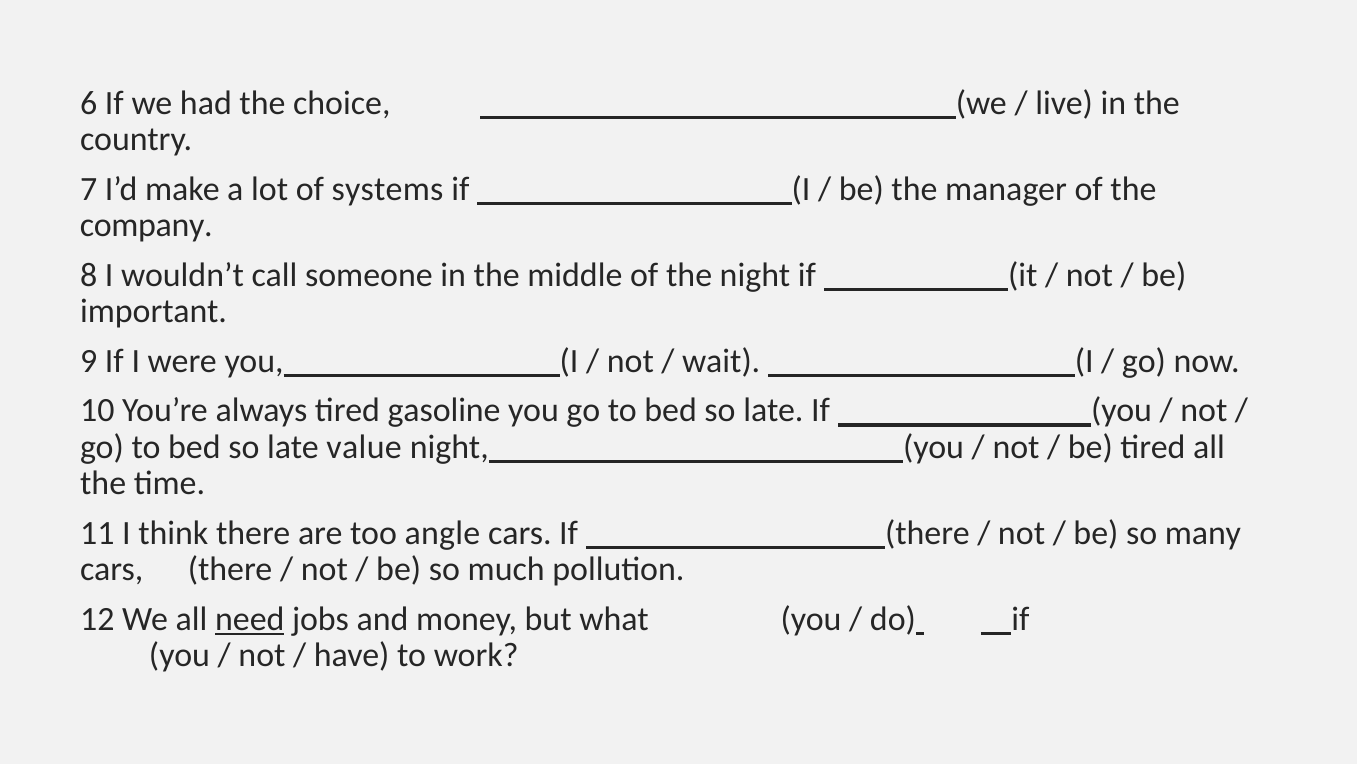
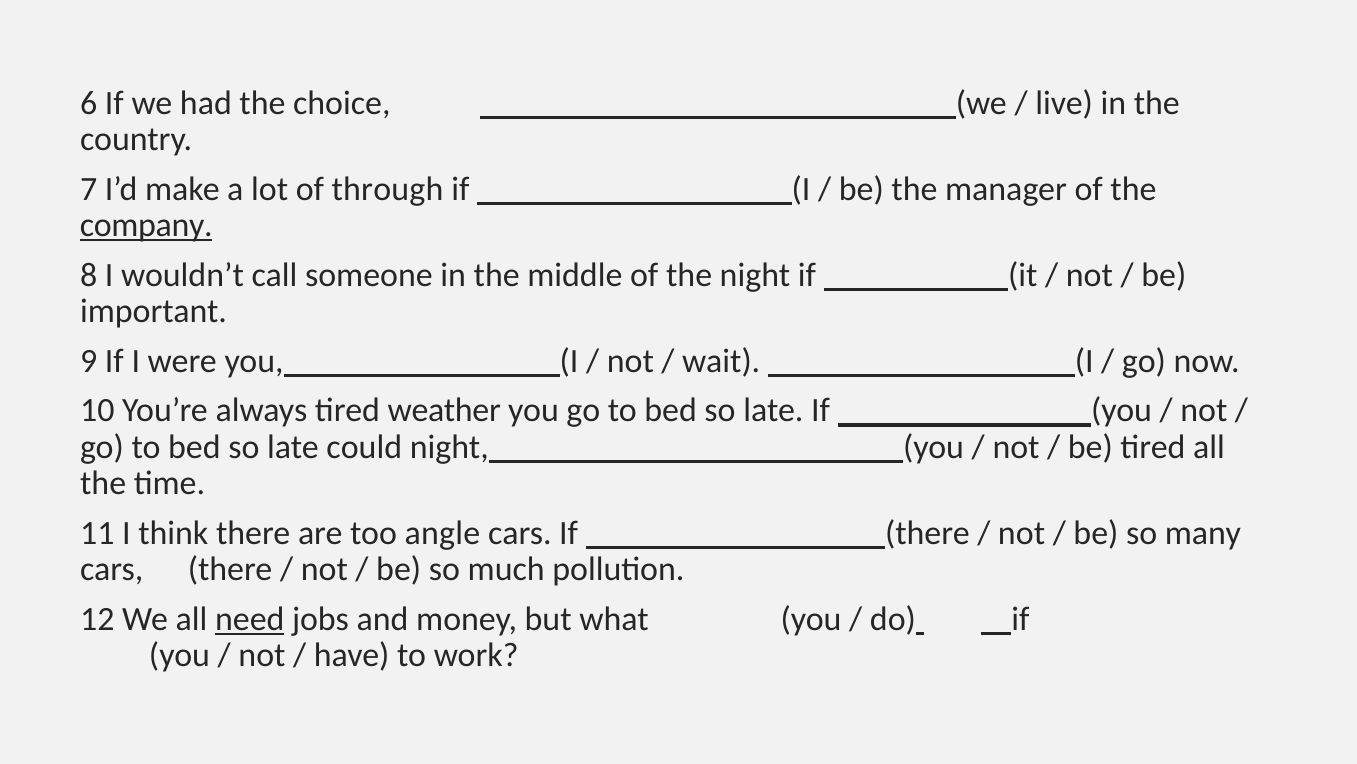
systems: systems -> through (388, 189)
company underline: none -> present (146, 225)
gasoline: gasoline -> weather (444, 410)
value: value -> could (364, 447)
